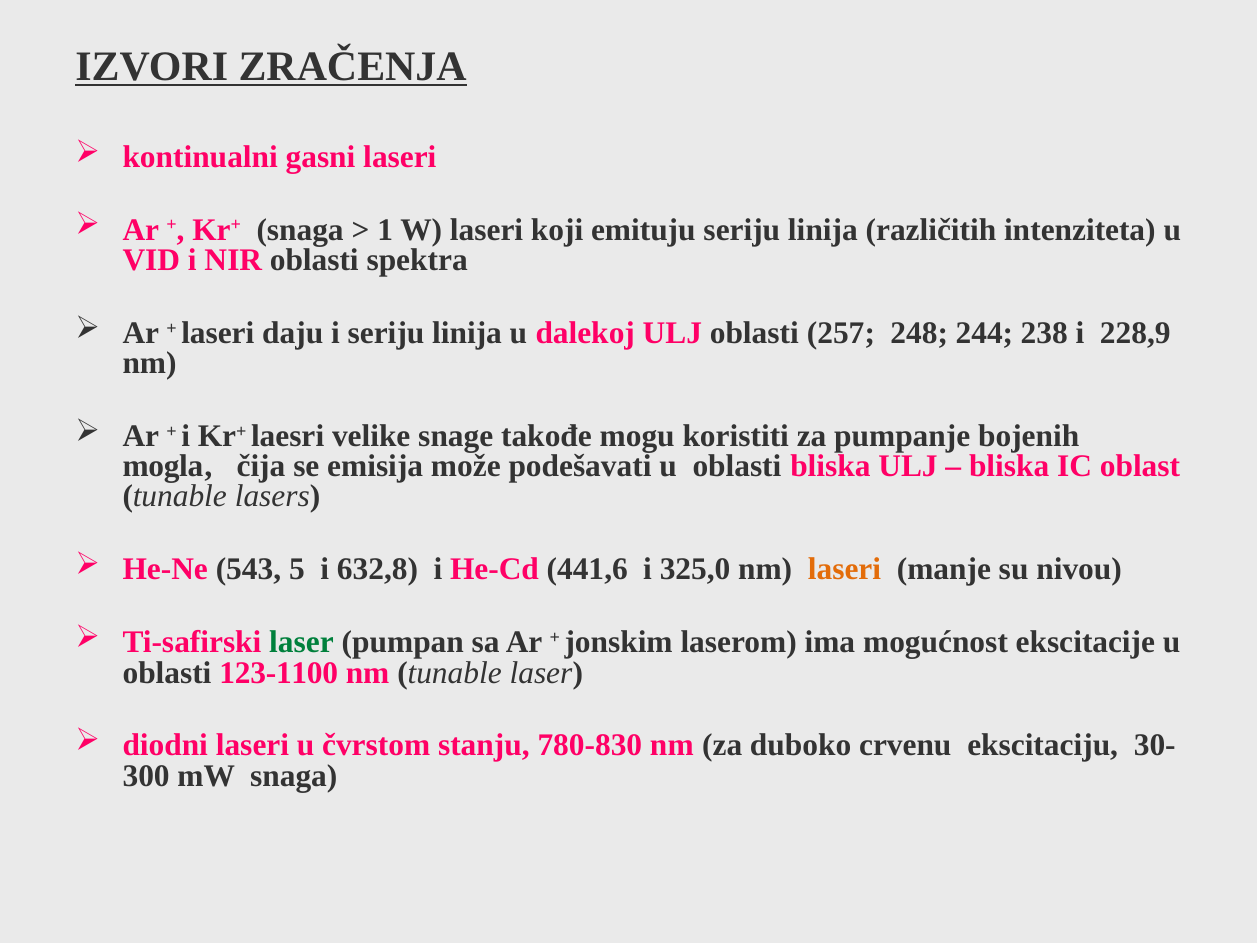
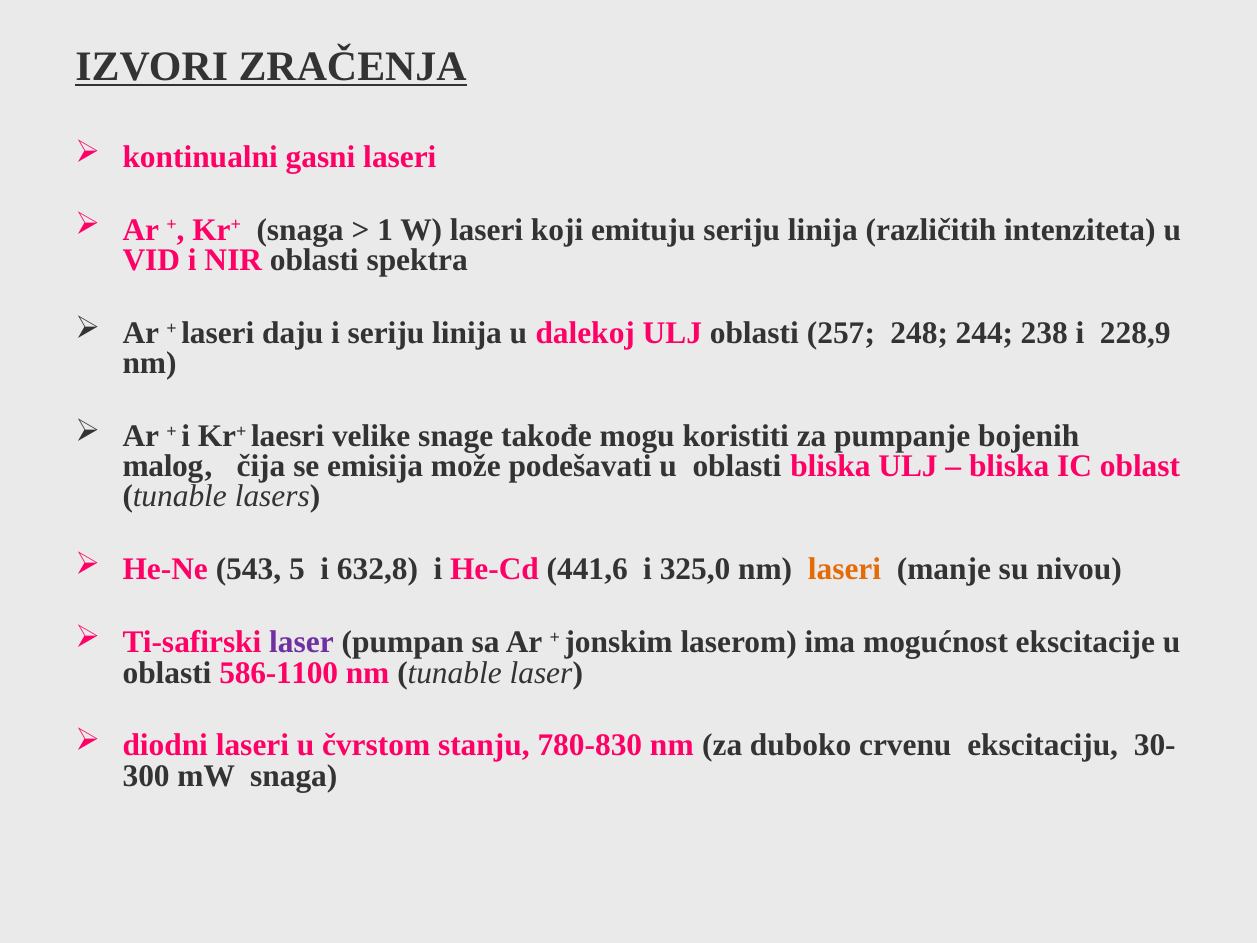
mogla‚: mogla‚ -> malog‚ (168, 466)
laser colour: green -> purple (301, 642)
123-1100: 123-1100 -> 586-1100 (279, 672)
